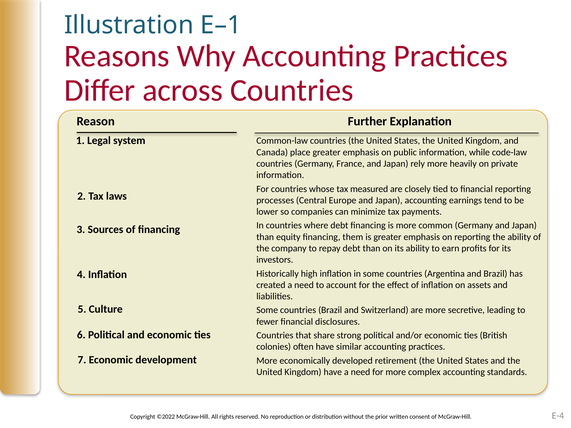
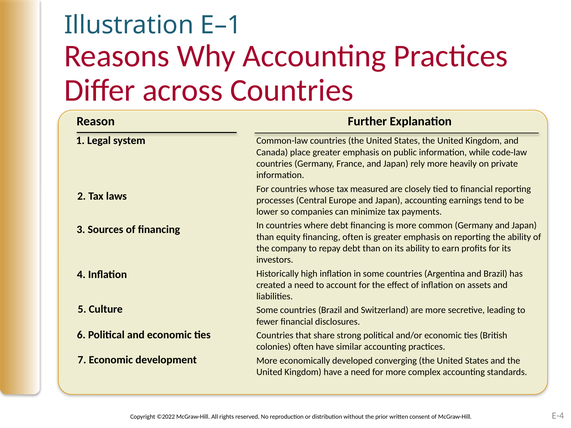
financing them: them -> often (353, 237)
retirement: retirement -> converging (396, 361)
